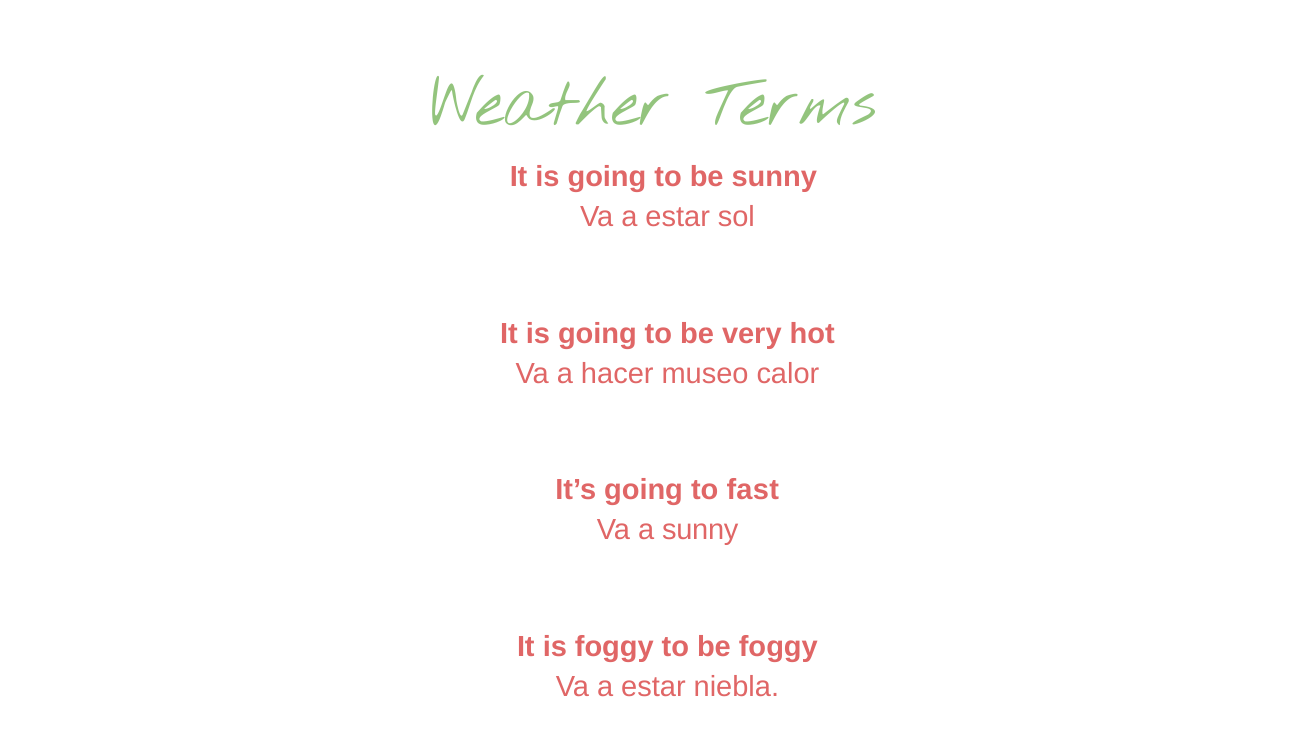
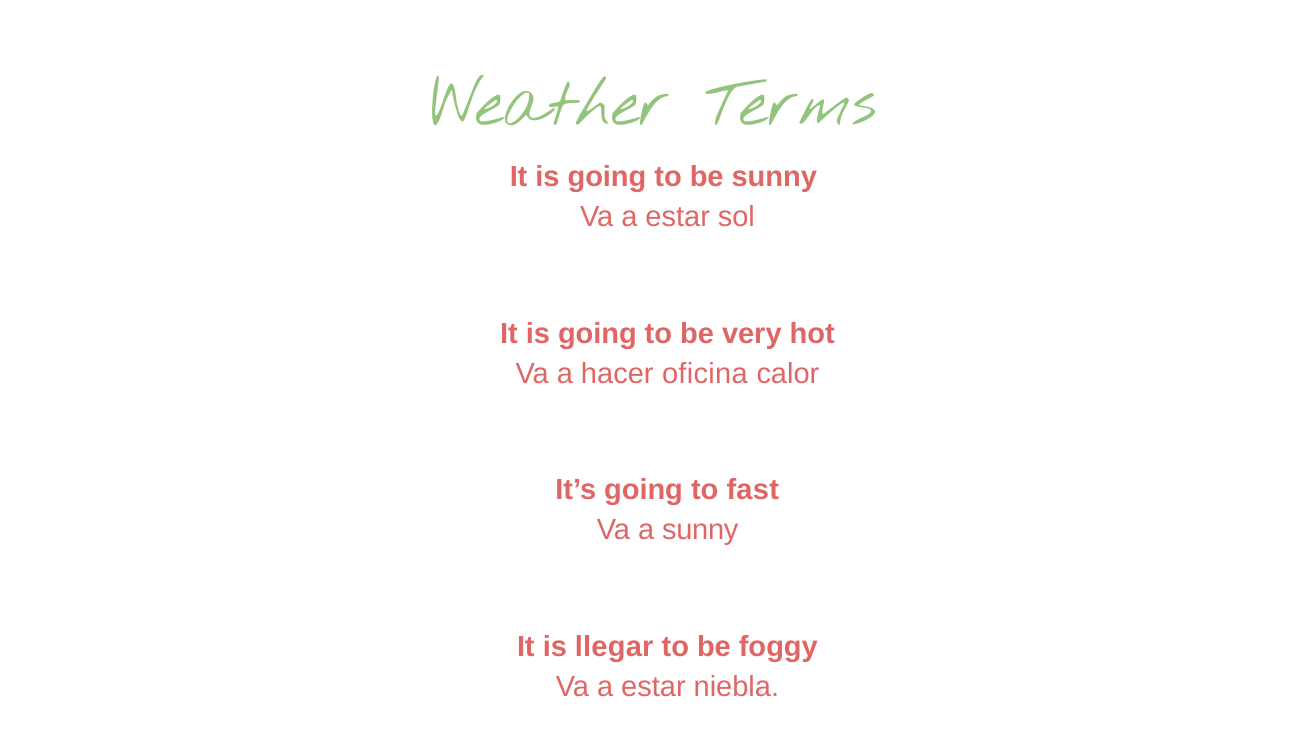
museo: museo -> oficina (705, 374)
is foggy: foggy -> llegar (614, 647)
